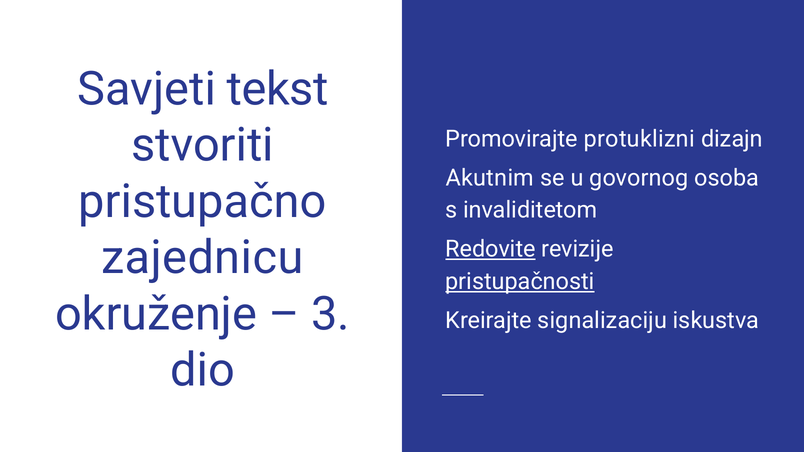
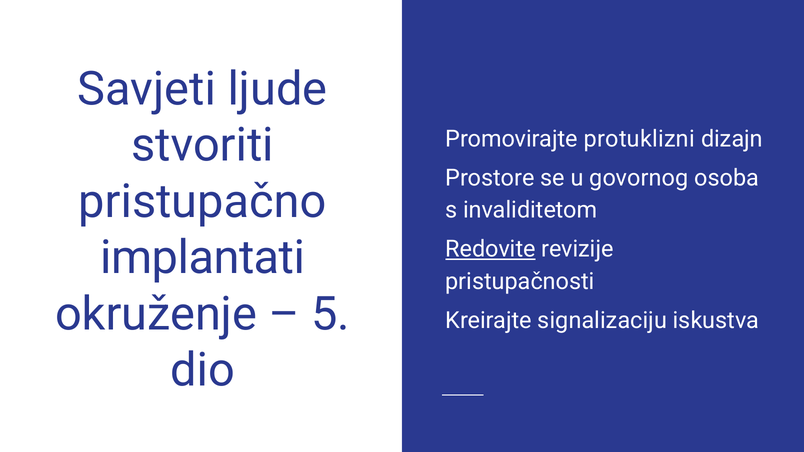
tekst: tekst -> ljude (277, 89)
Akutnim: Akutnim -> Prostore (490, 178)
zajednicu: zajednicu -> implantati (203, 258)
pristupačnosti underline: present -> none (520, 282)
3: 3 -> 5 (330, 314)
